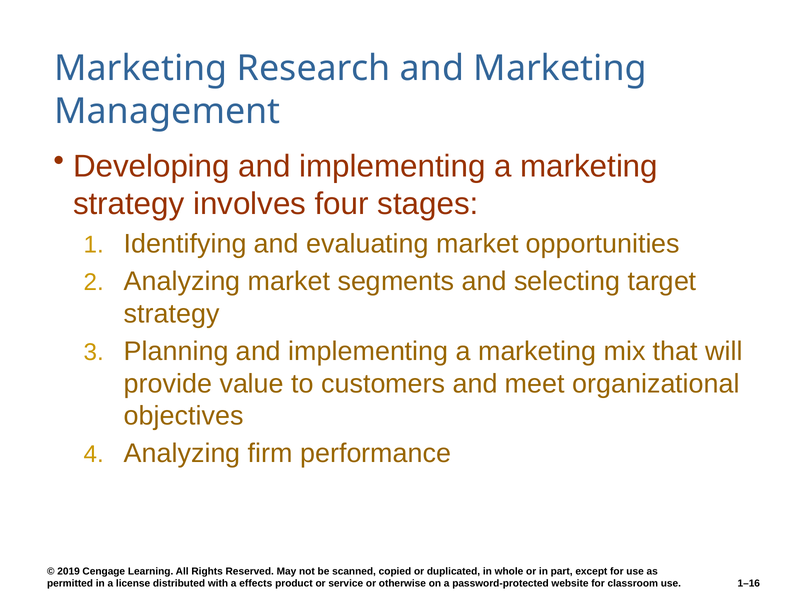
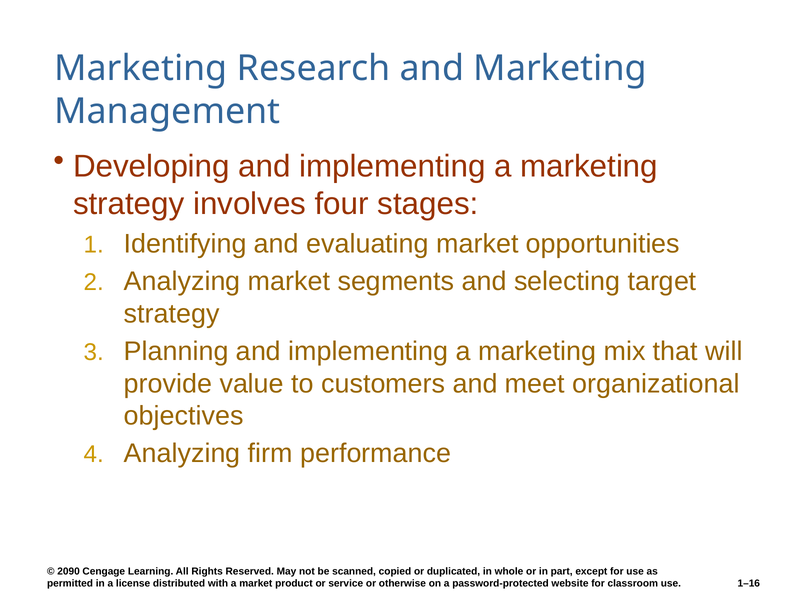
2019: 2019 -> 2090 (69, 572)
a effects: effects -> market (256, 584)
